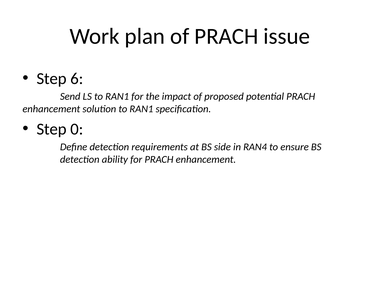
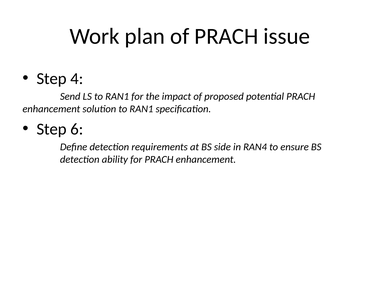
6: 6 -> 4 (77, 79)
0: 0 -> 6 (77, 129)
